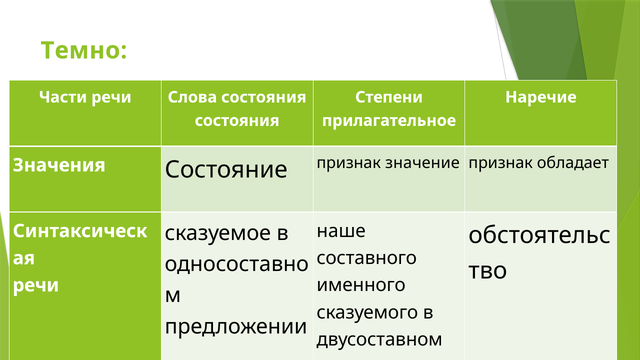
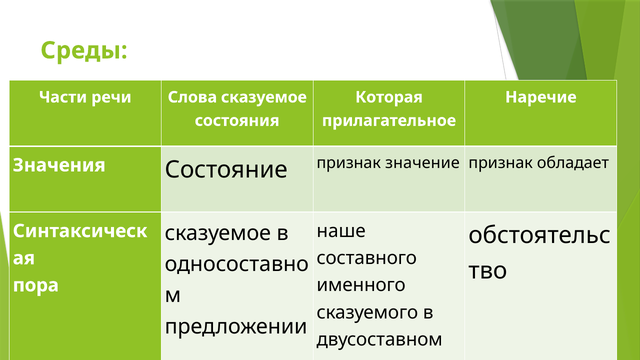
Темно: Темно -> Среды (84, 50)
Слова состояния: состояния -> сказуемое (264, 97)
Степени: Степени -> Которая (389, 97)
речи: речи -> пора (36, 285)
